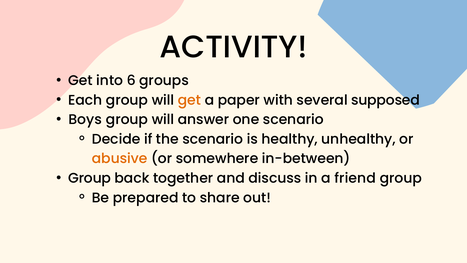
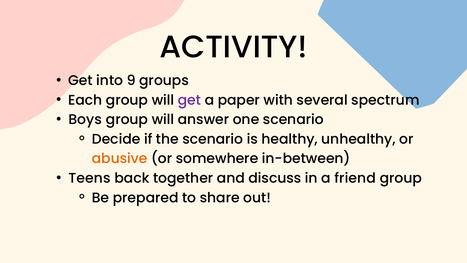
6: 6 -> 9 (131, 80)
get colour: orange -> purple (189, 100)
supposed: supposed -> spectrum (385, 100)
Group: Group -> Teens (89, 178)
